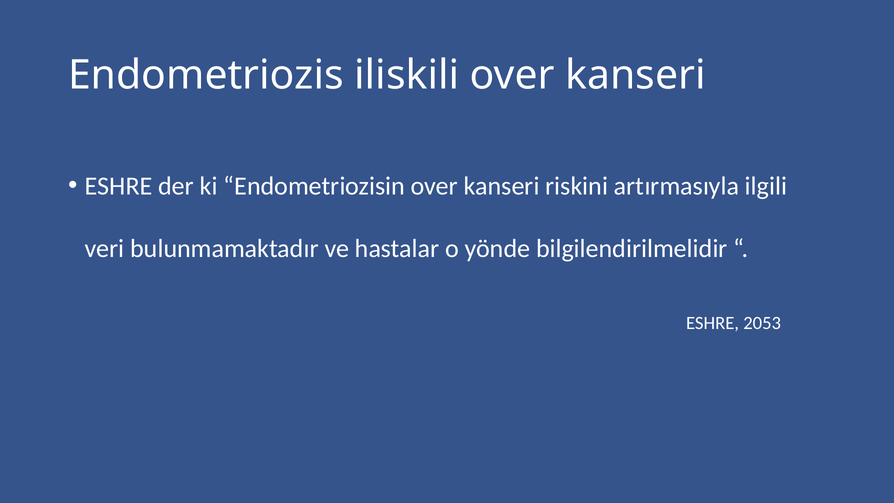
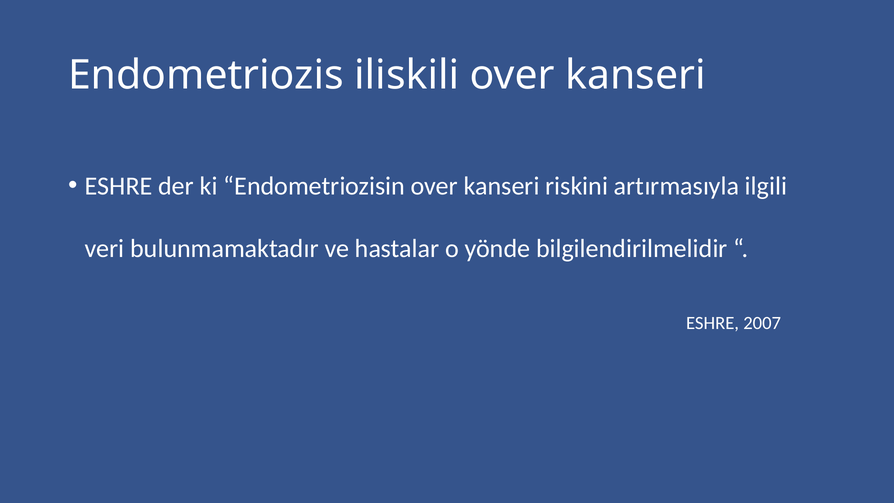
2053: 2053 -> 2007 (762, 323)
